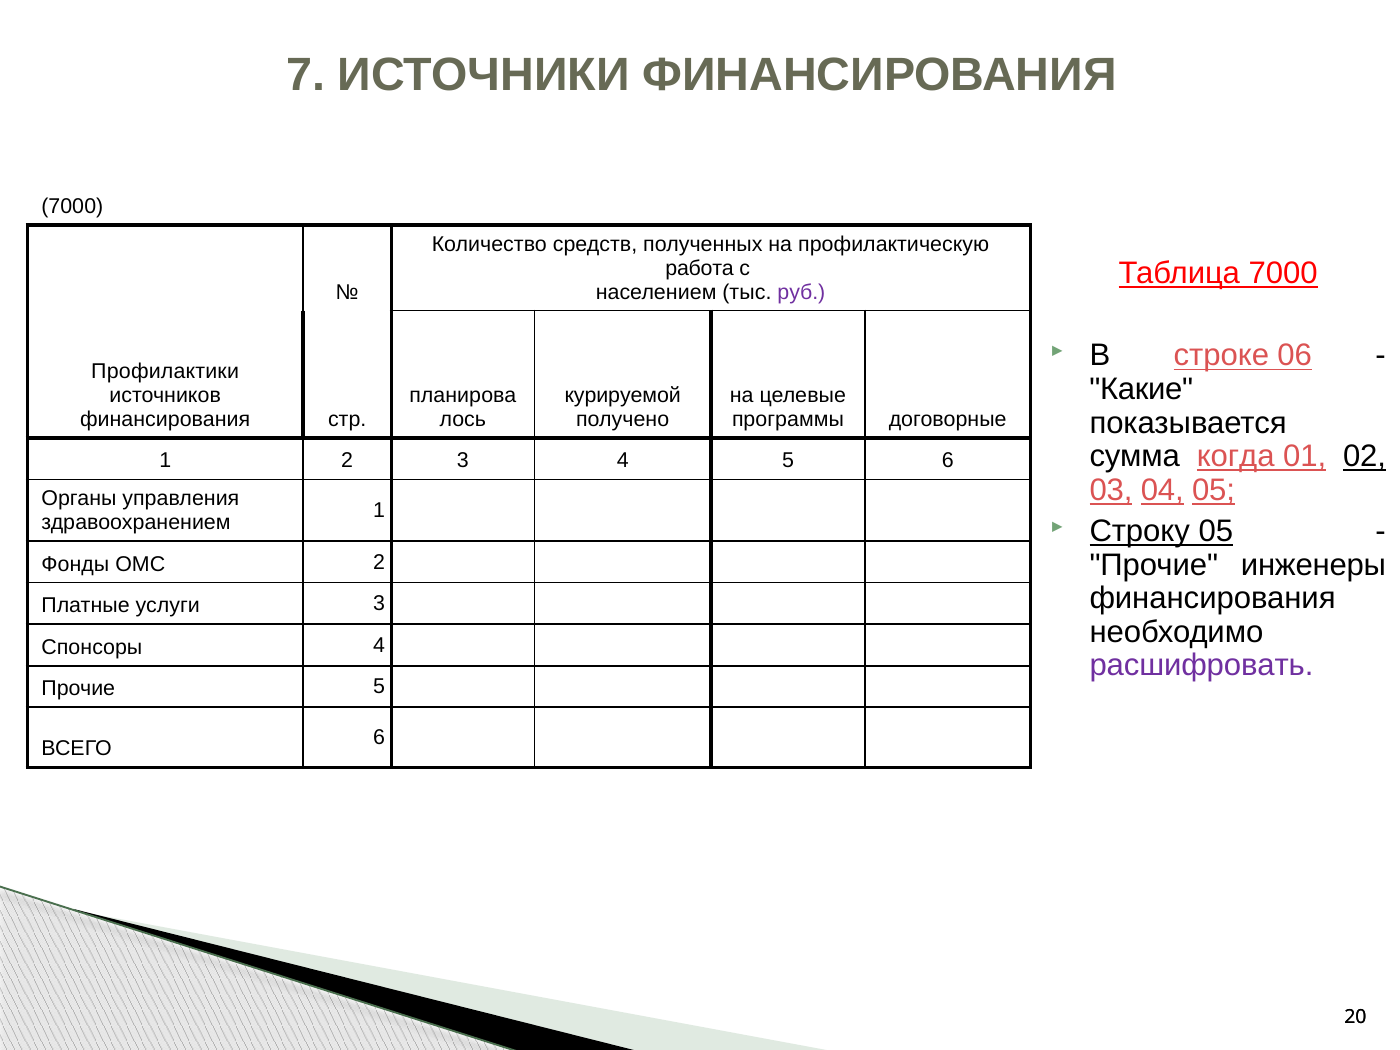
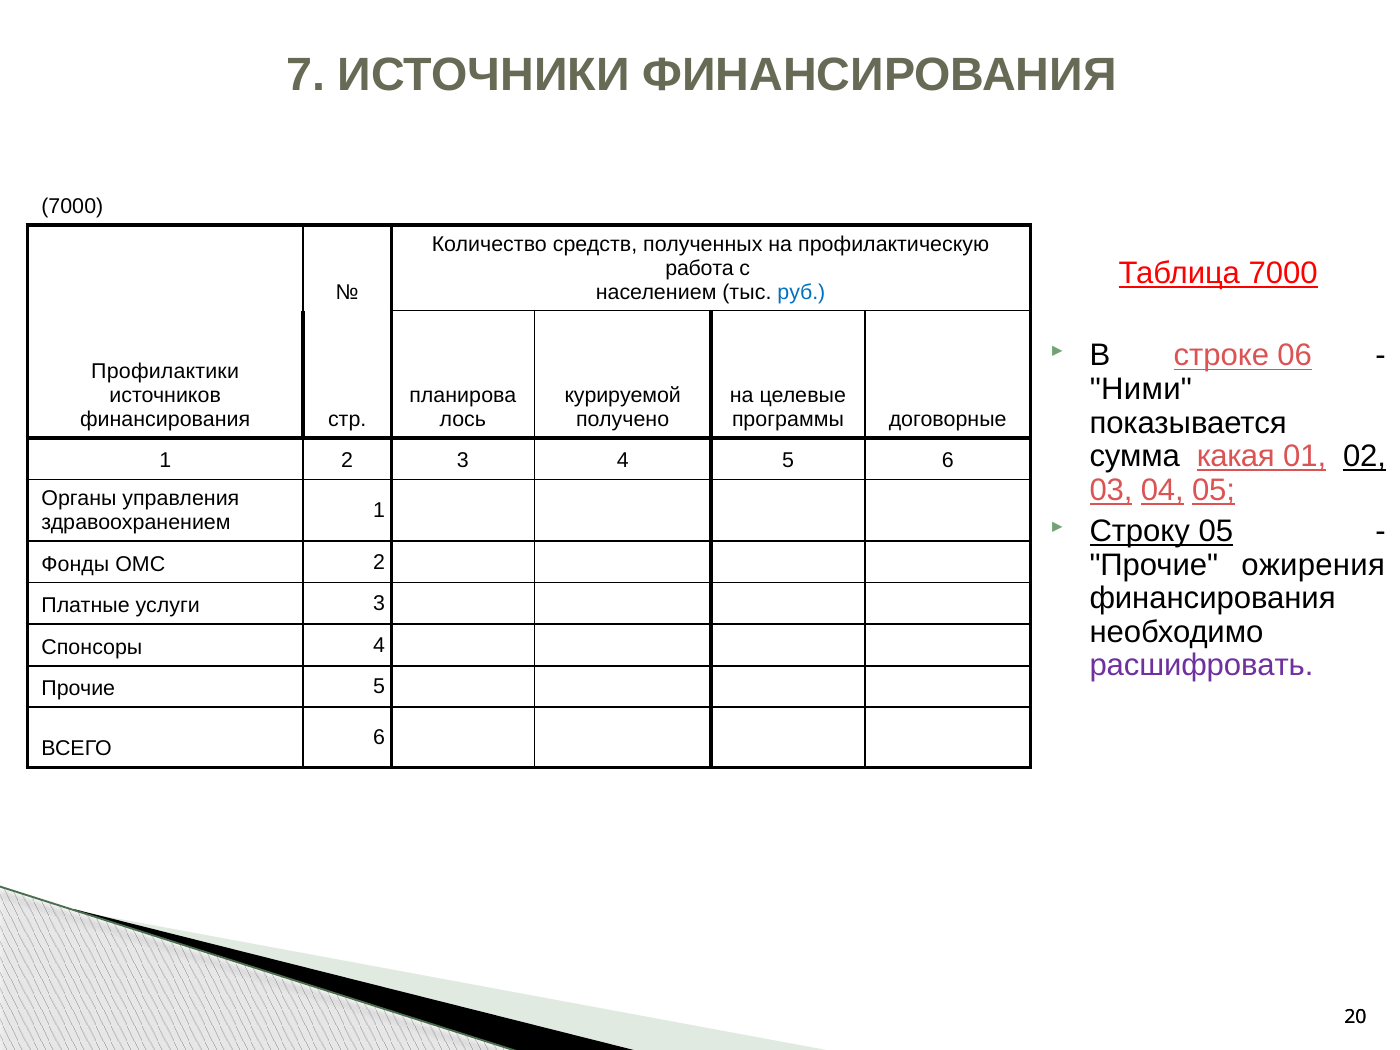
руб colour: purple -> blue (801, 292)
Какие: Какие -> Ними (1141, 389)
когда: когда -> какая (1236, 456)
инженеры: инженеры -> ожирения (1313, 565)
